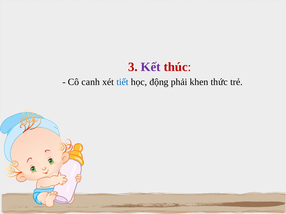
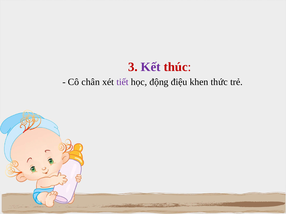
canh: canh -> chân (91, 82)
tiết colour: blue -> purple (123, 82)
phải: phải -> điệu (179, 82)
